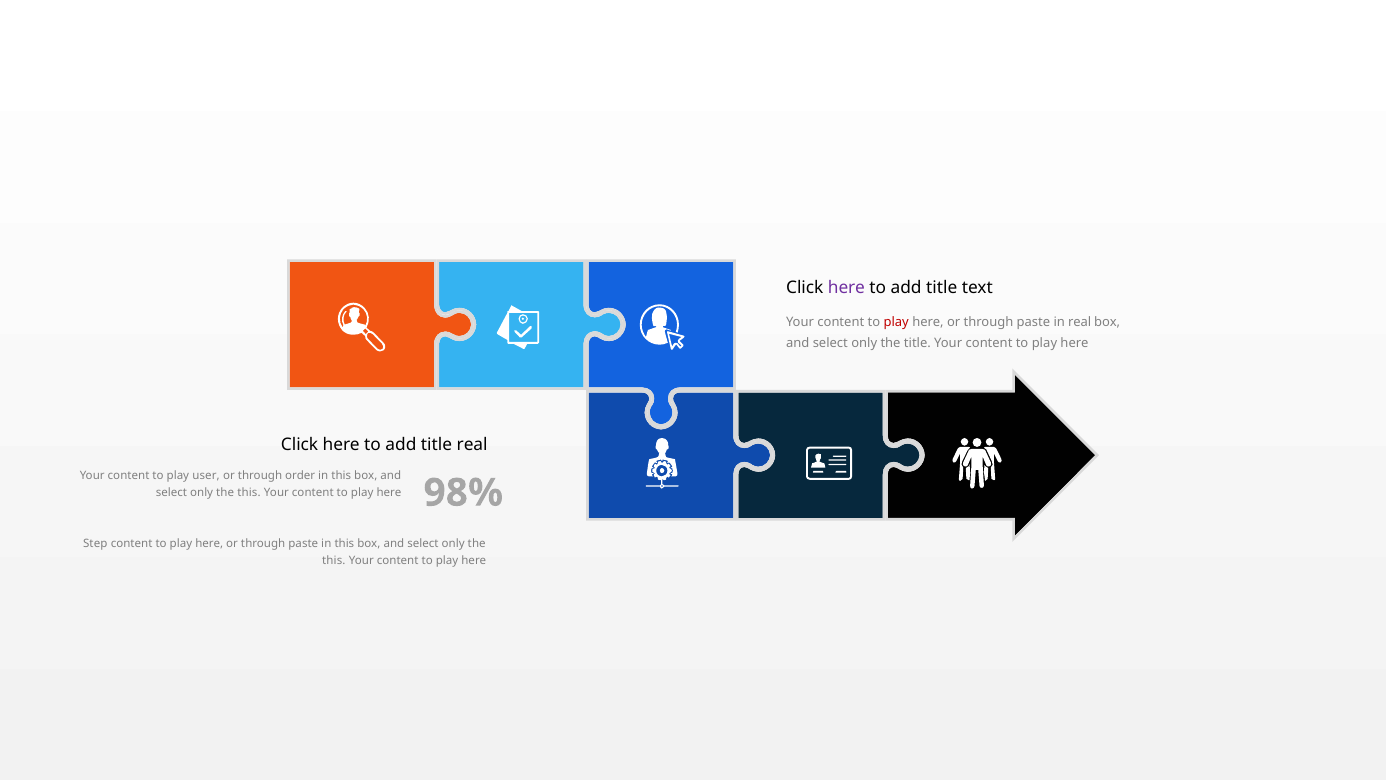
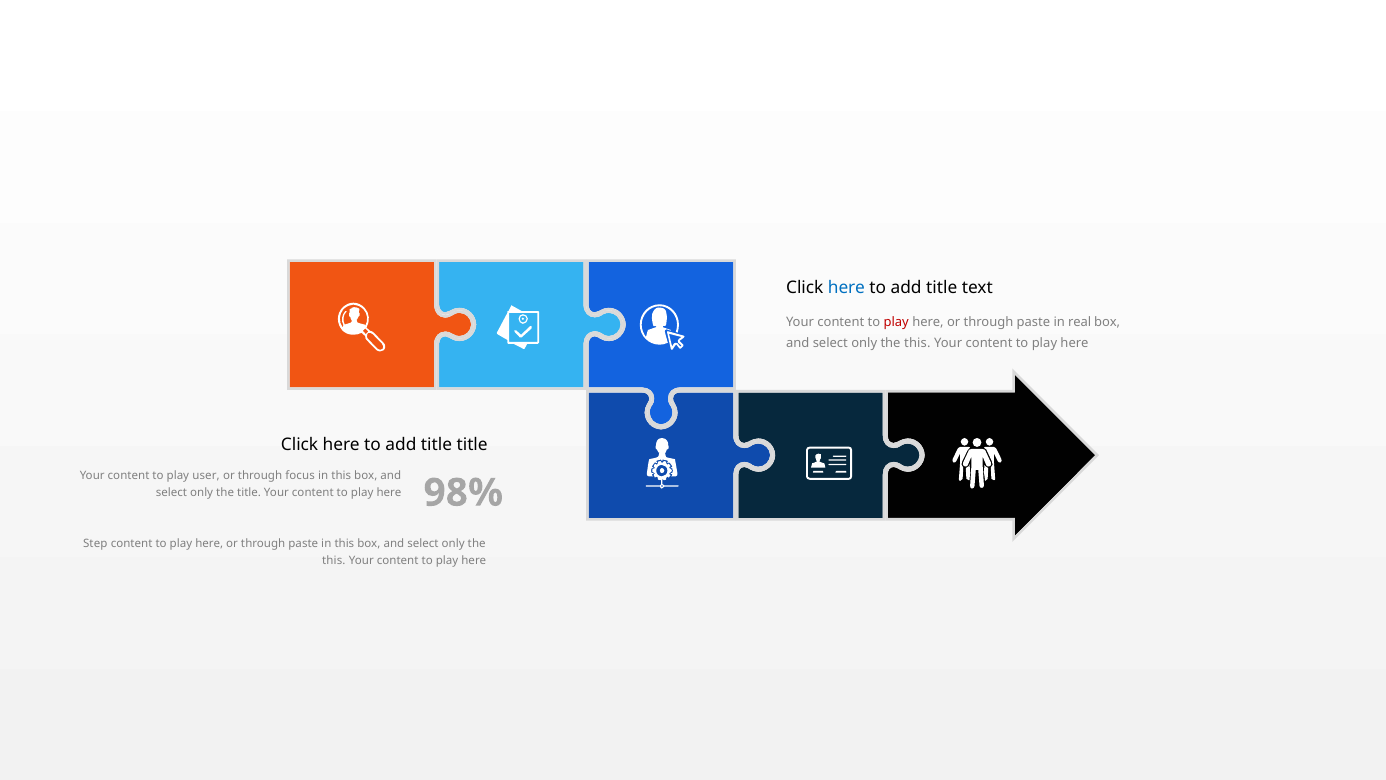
here colour: purple -> blue (846, 288)
title: title -> this (917, 343)
title real: real -> title (472, 445)
order: order -> focus (300, 475)
this: this -> title (249, 493)
